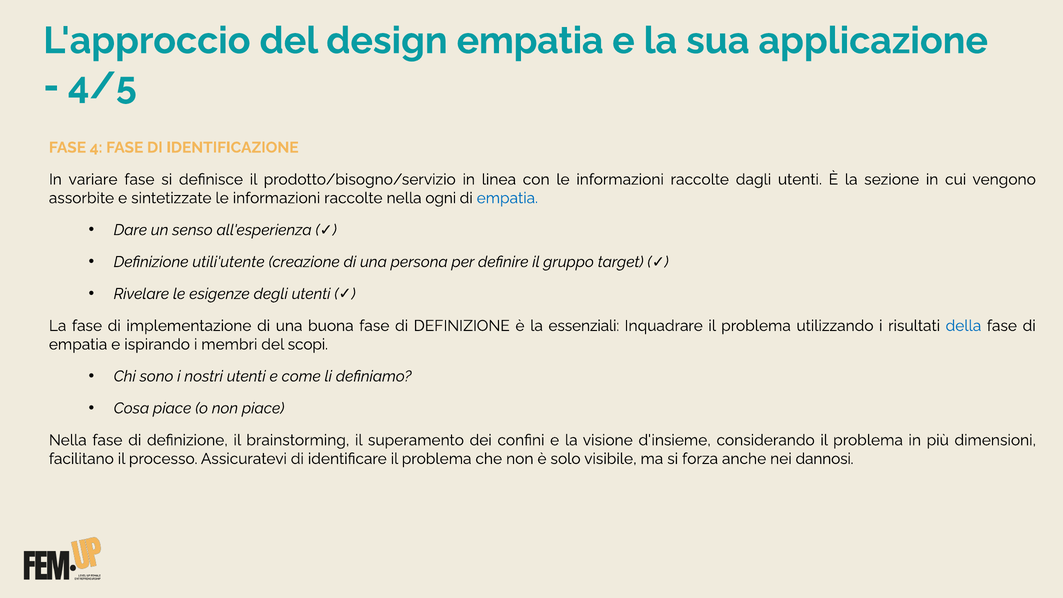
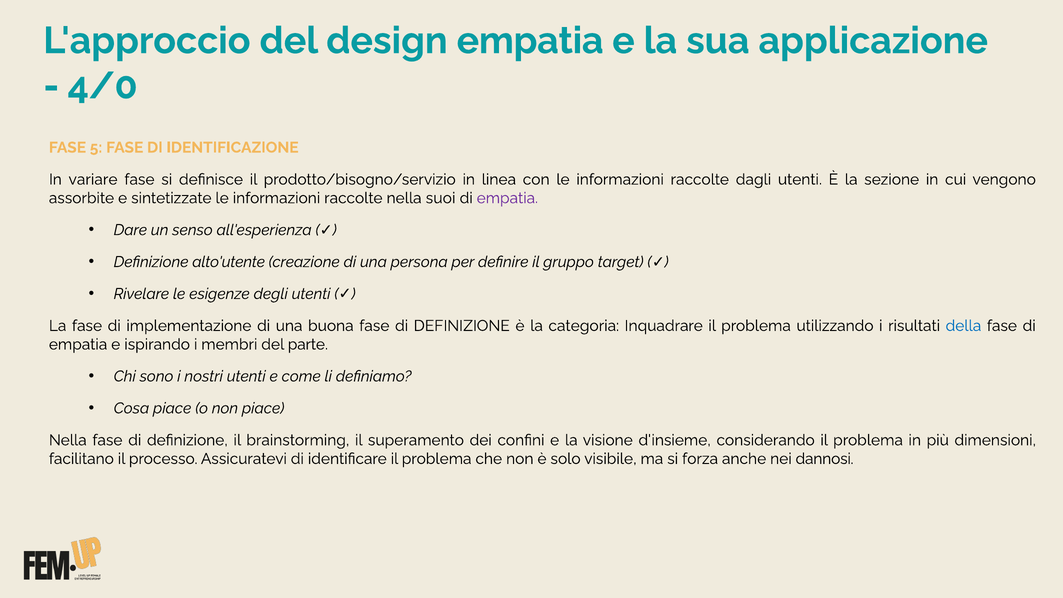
4/5: 4/5 -> 4/0 (103, 86)
4: 4 -> 5 (96, 148)
ogni: ogni -> suoi (441, 198)
empatia colour: blue -> purple (507, 198)
utili'utente: utili'utente -> alto'utente (229, 262)
essenziali: essenziali -> categoria (584, 326)
scopi: scopi -> parte (308, 344)
